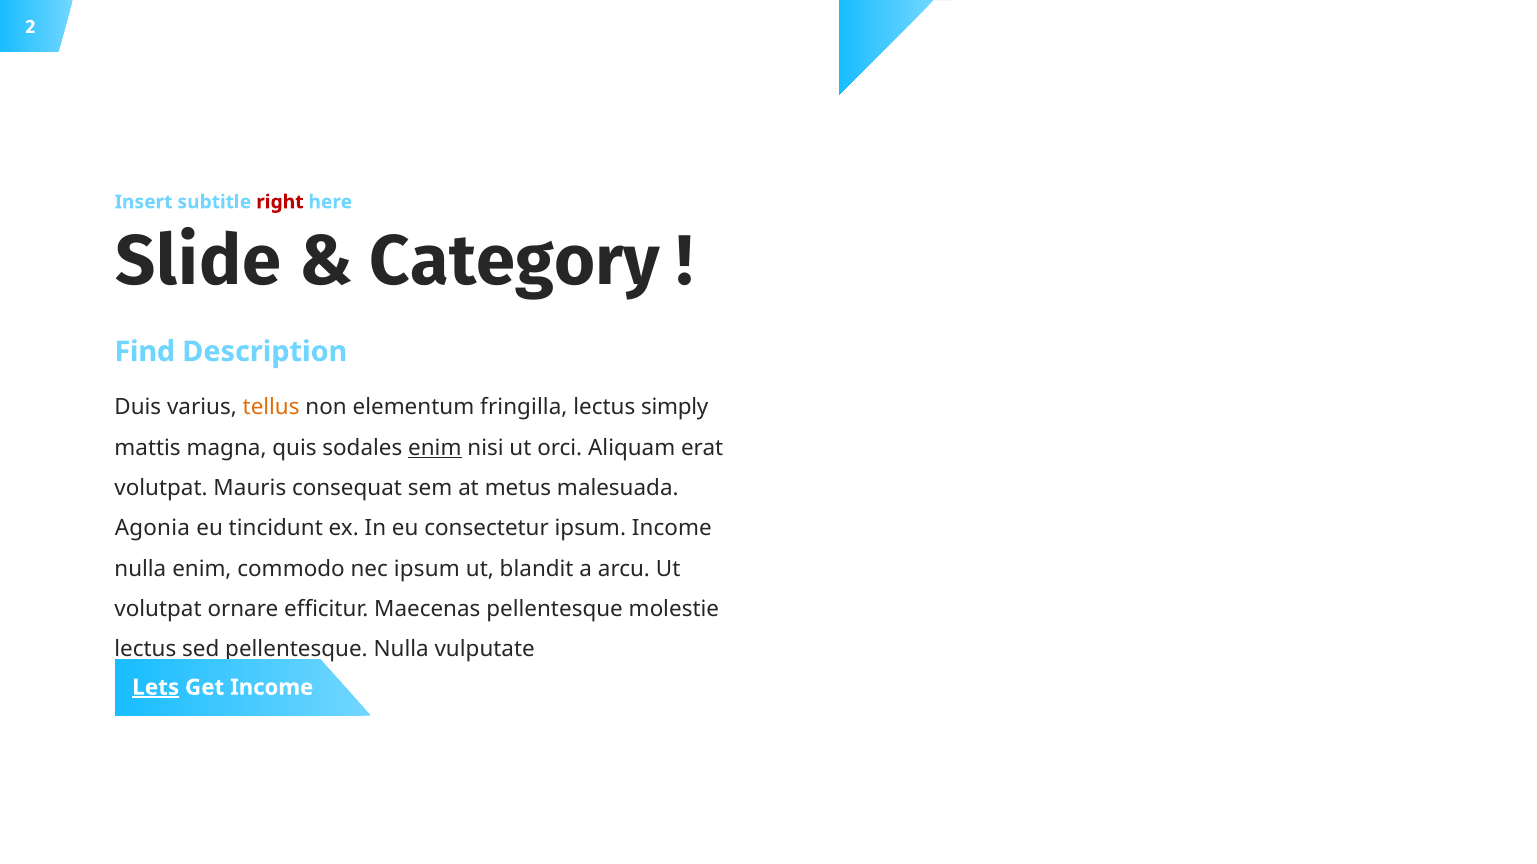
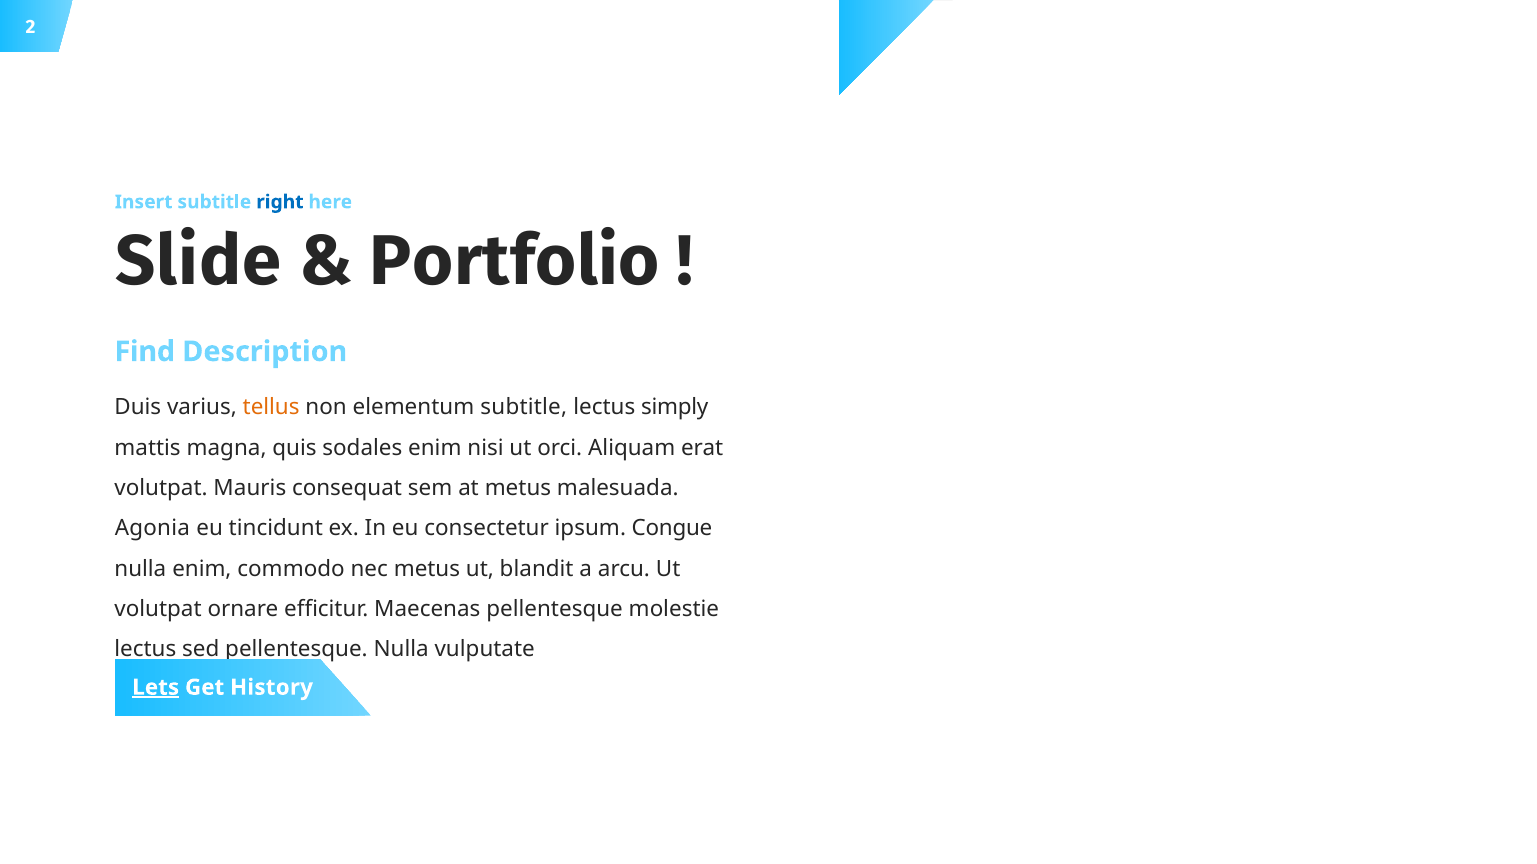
right colour: red -> blue (280, 202)
Category: Category -> Portfolio (515, 261)
elementum fringilla: fringilla -> subtitle (524, 408)
enim underline: present -> none (435, 448)
ipsum Income: Income -> Congue (672, 529)
nec ipsum: ipsum -> metus (427, 569)
Get Income: Income -> History (272, 688)
